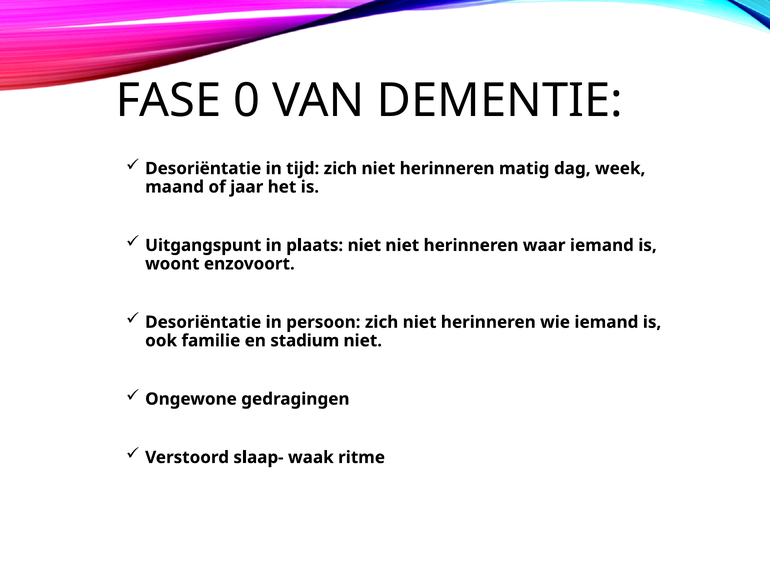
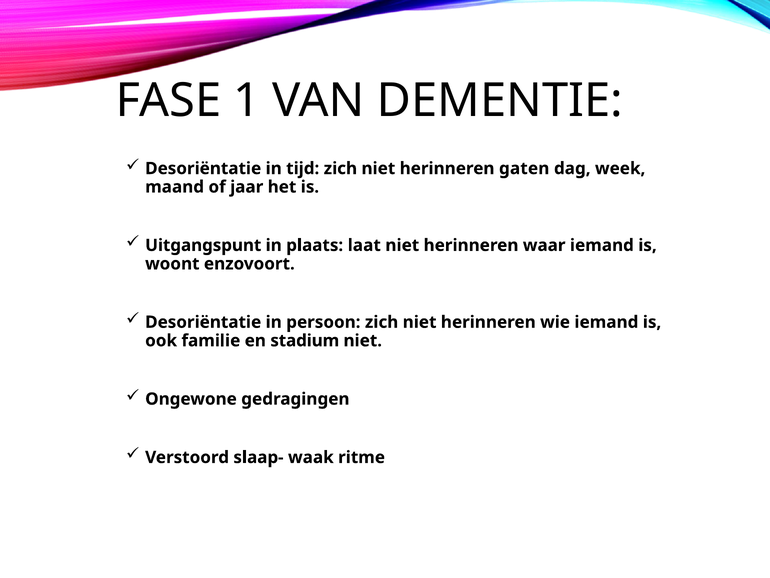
0: 0 -> 1 (247, 101)
matig: matig -> gaten (524, 168)
plaats niet: niet -> laat (364, 245)
